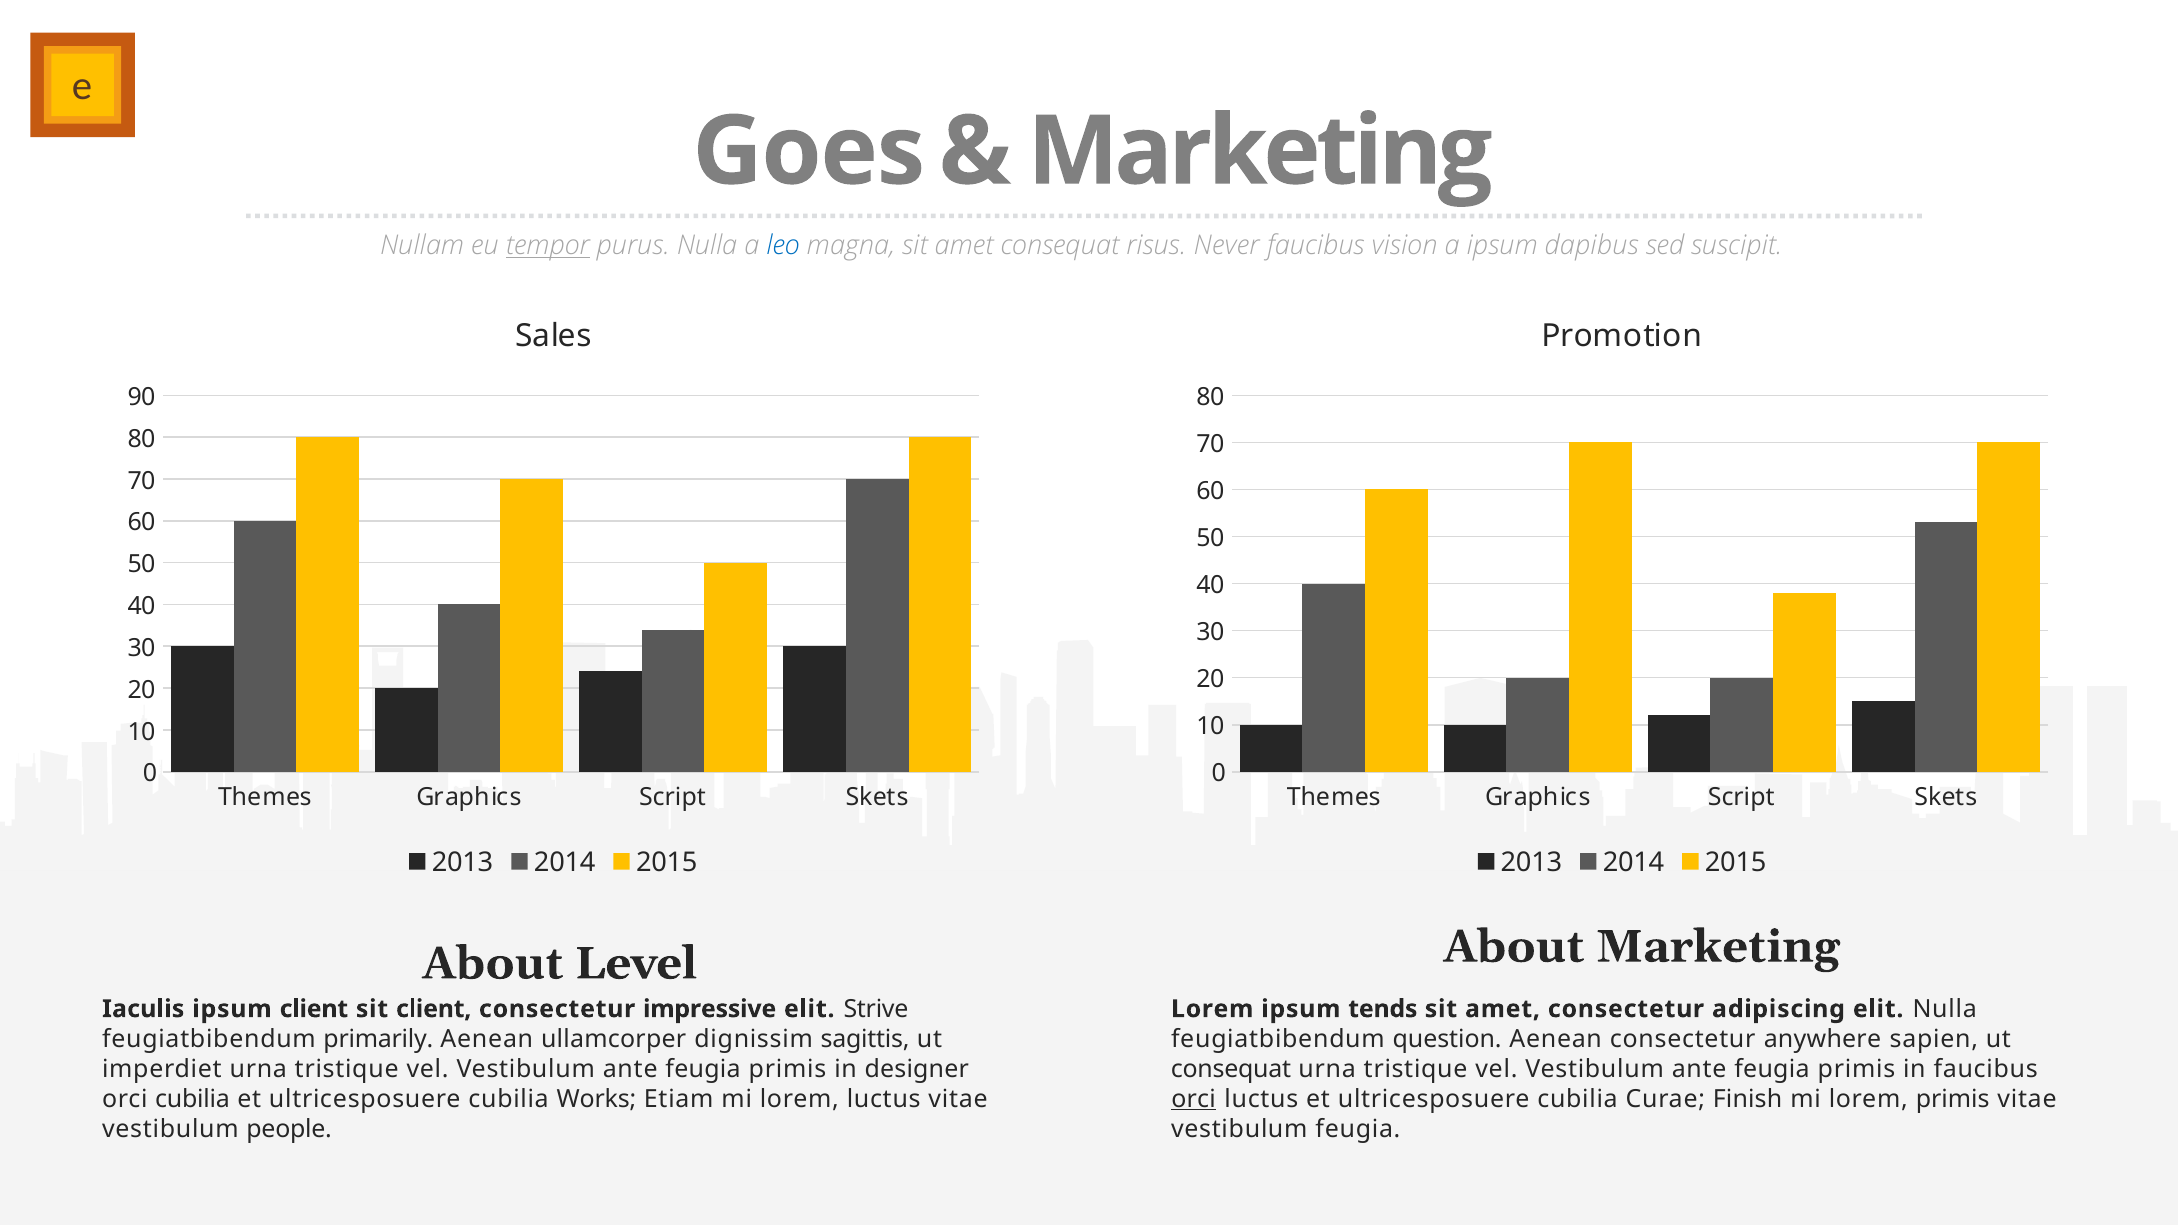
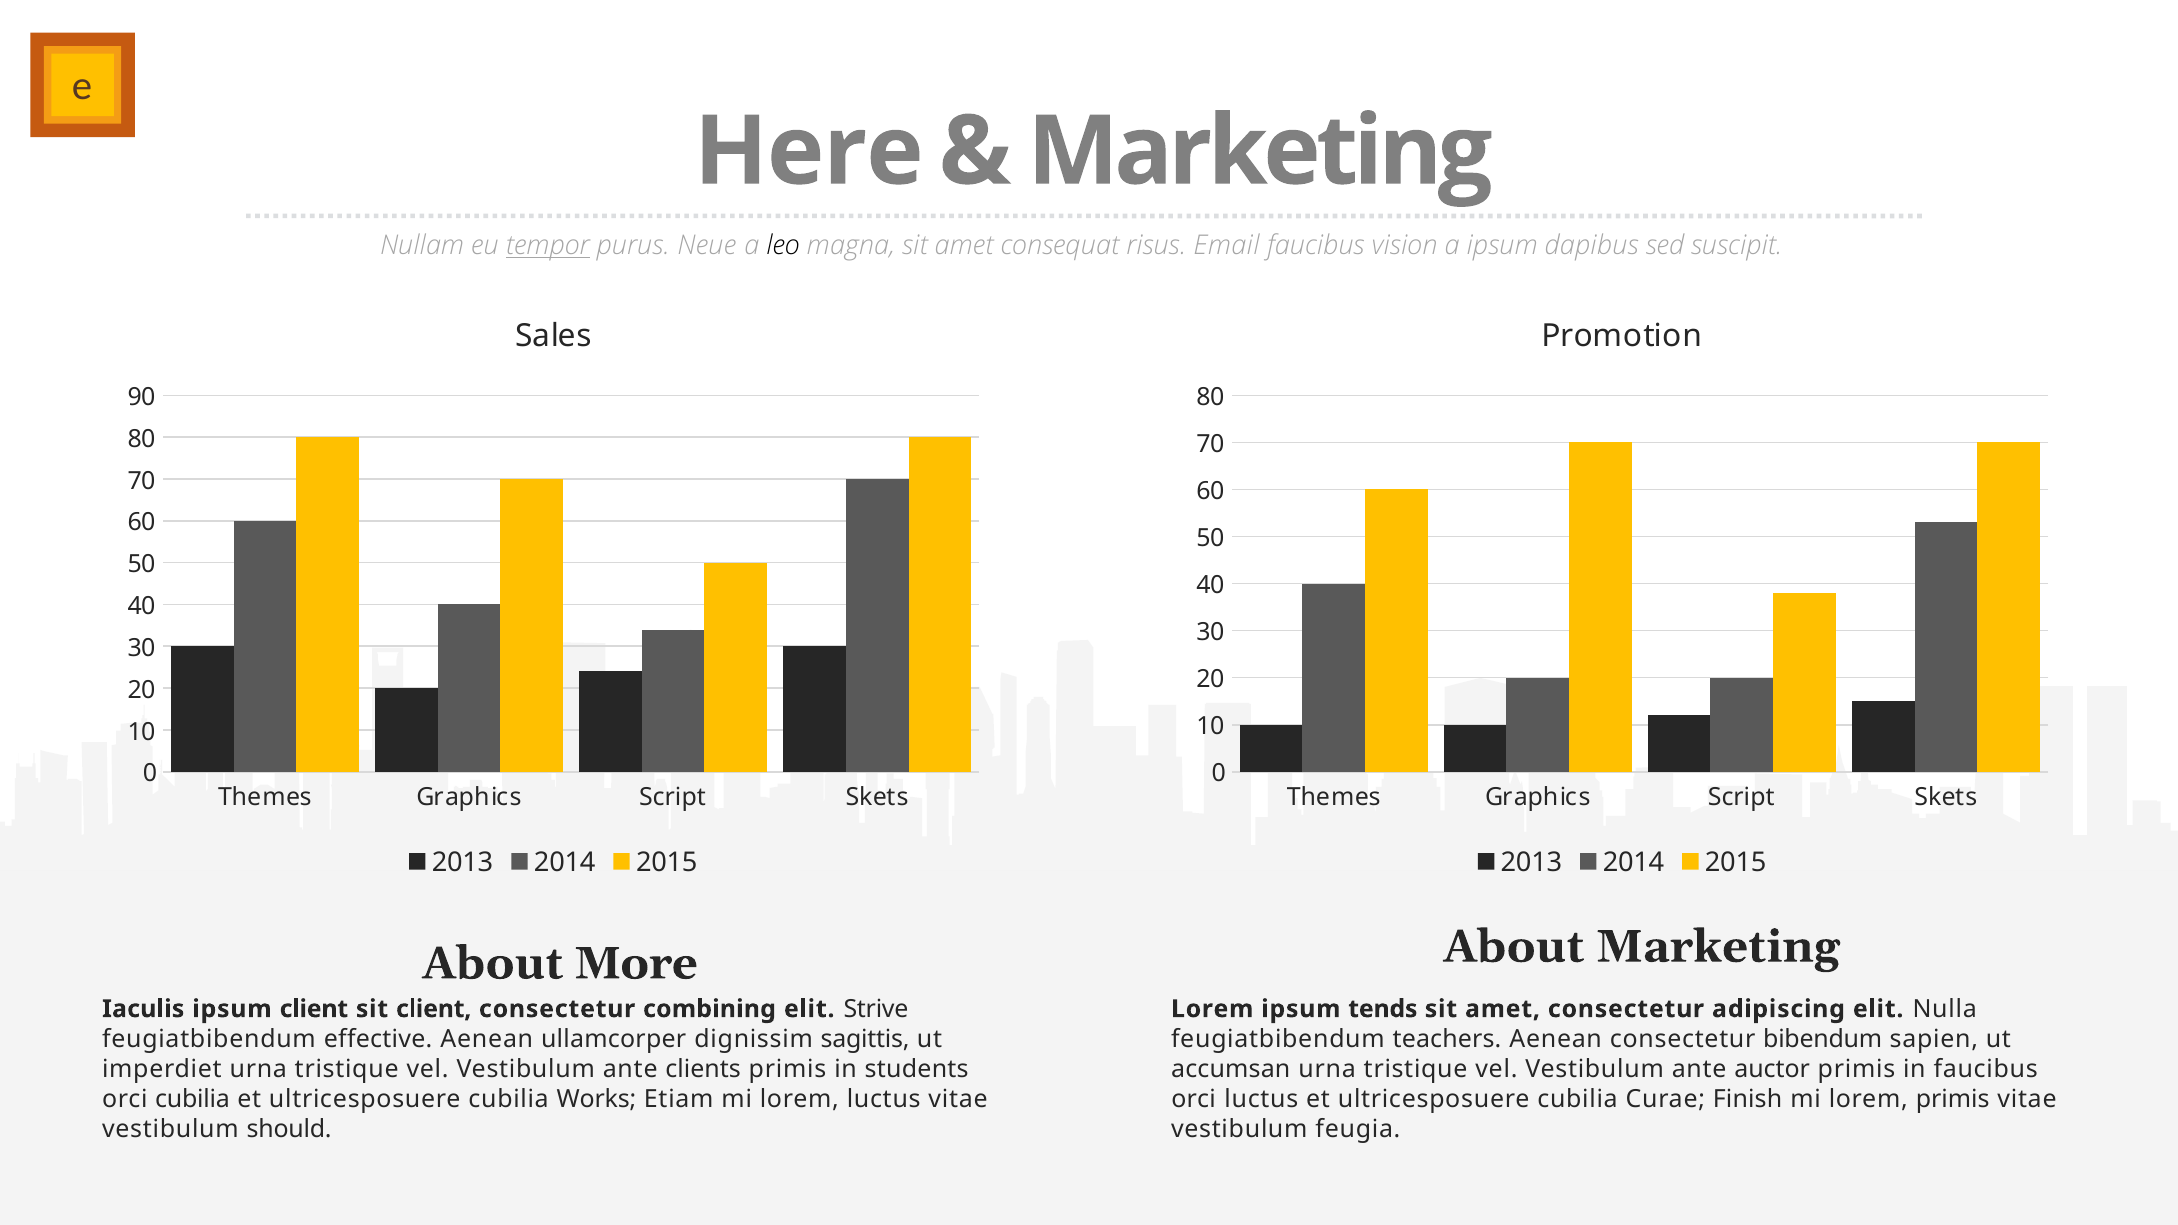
Goes: Goes -> Here (809, 152)
purus Nulla: Nulla -> Neue (707, 246)
leo colour: blue -> black (783, 246)
Never: Never -> Email (1227, 246)
Level: Level -> More (636, 964)
impressive: impressive -> combining (709, 1009)
primarily: primarily -> effective (378, 1039)
question: question -> teachers (1447, 1039)
anywhere: anywhere -> bibendum (1823, 1039)
feugia: feugia -> clients (703, 1069)
designer: designer -> students (917, 1069)
consequat: consequat -> accumsan (1231, 1069)
feugia: feugia -> auctor (1772, 1069)
orci underline: present -> none (1194, 1099)
people: people -> should (289, 1129)
